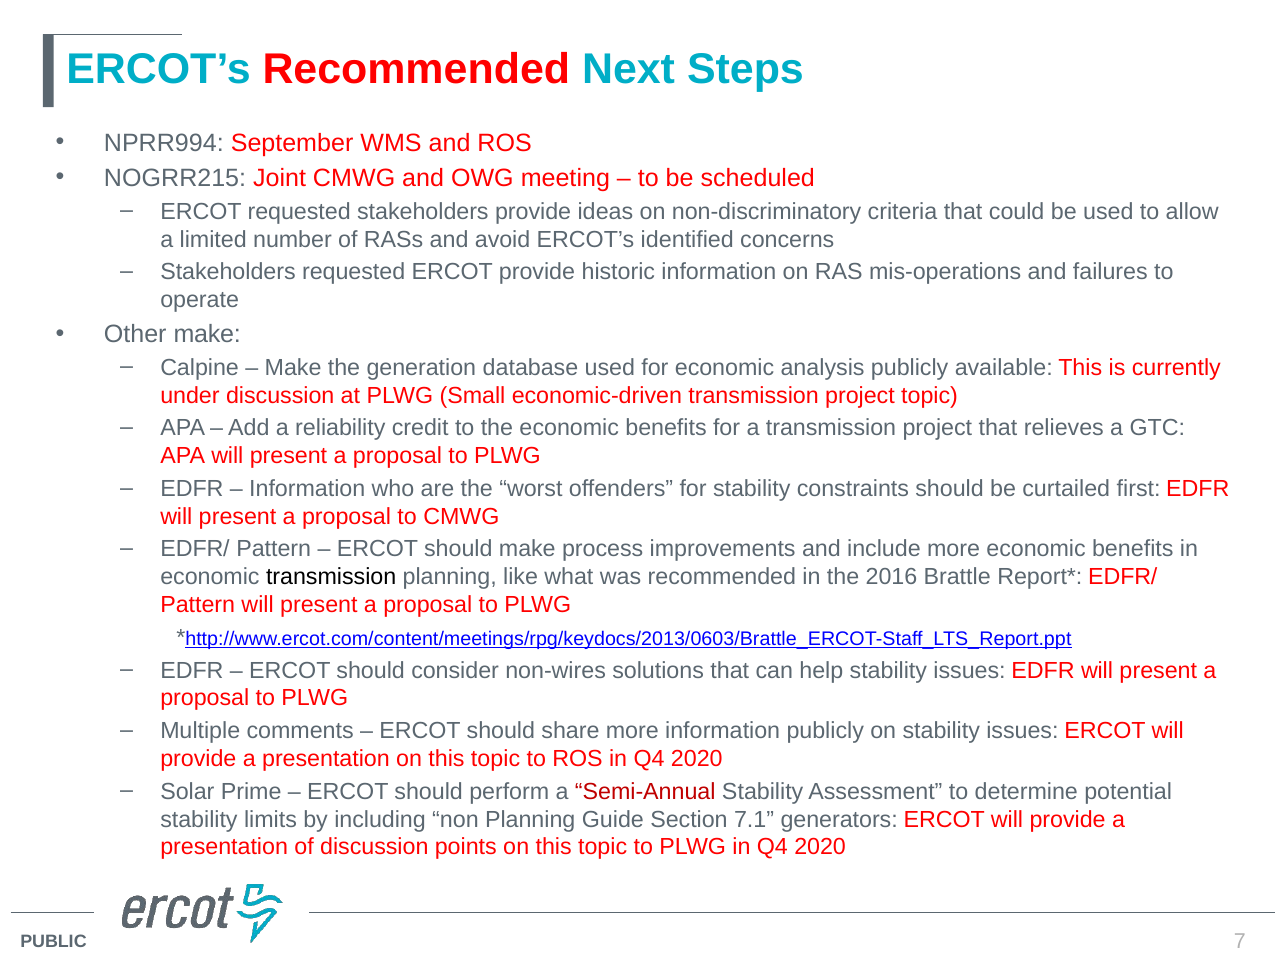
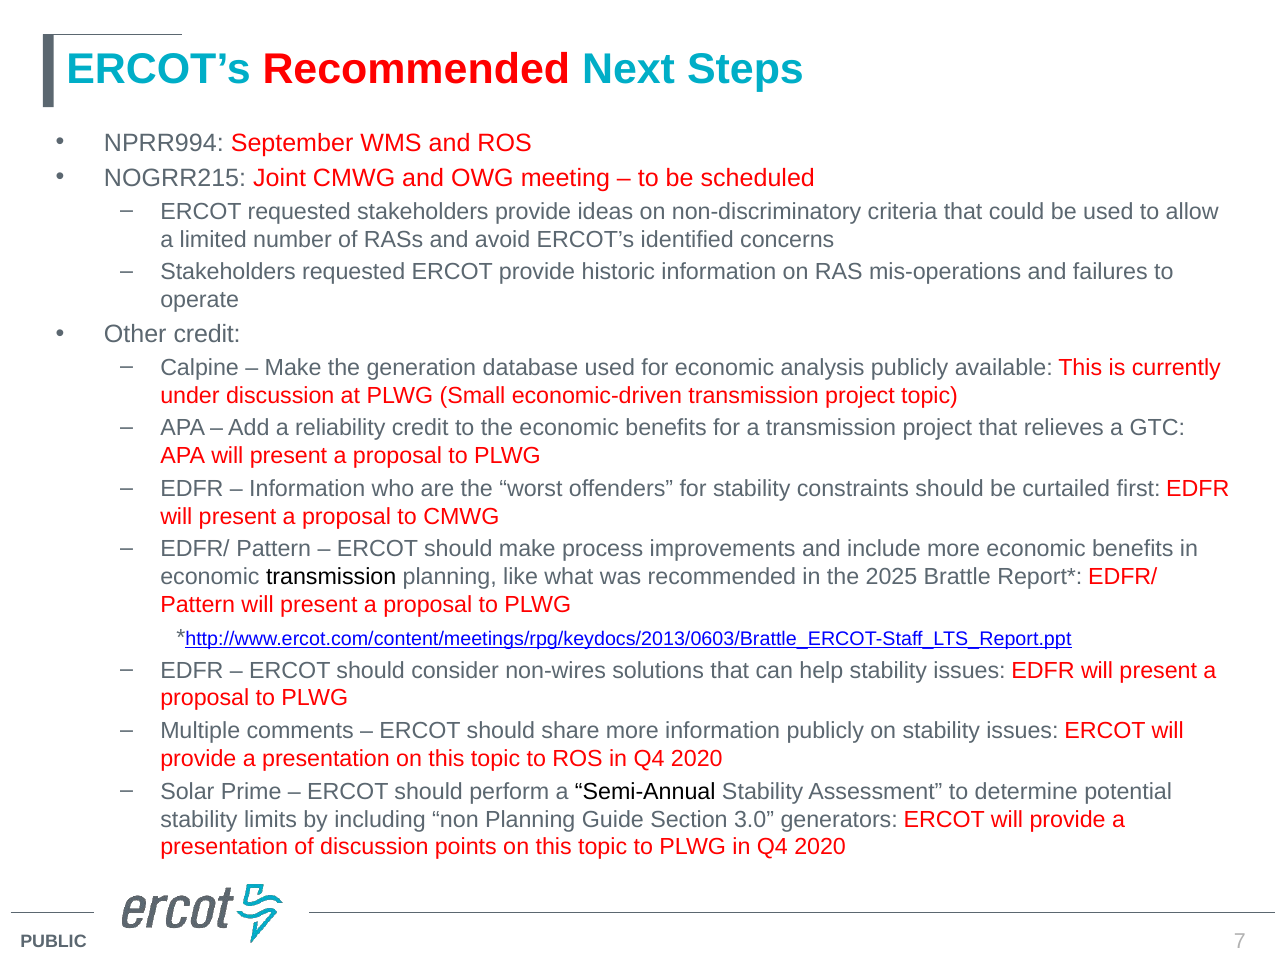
Other make: make -> credit (207, 334)
2016: 2016 -> 2025 (891, 577)
Semi-Annual colour: red -> black (645, 791)
7.1: 7.1 -> 3.0 (754, 819)
